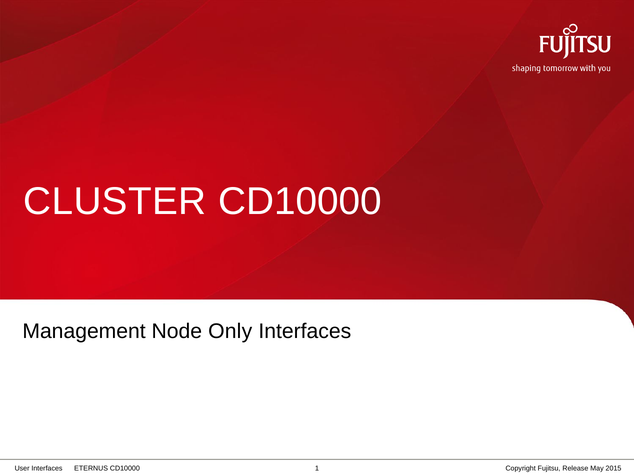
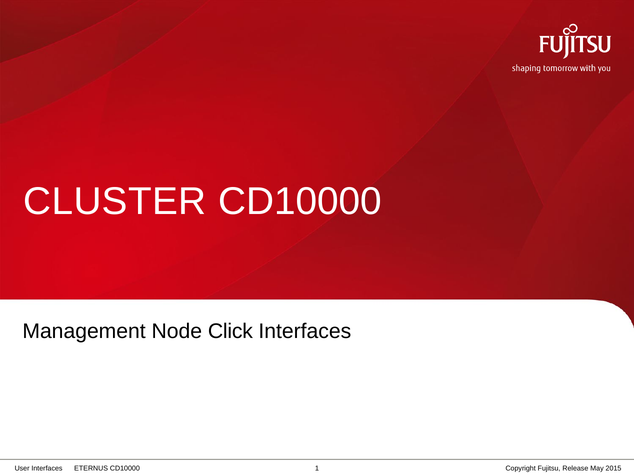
Only: Only -> Click (230, 332)
